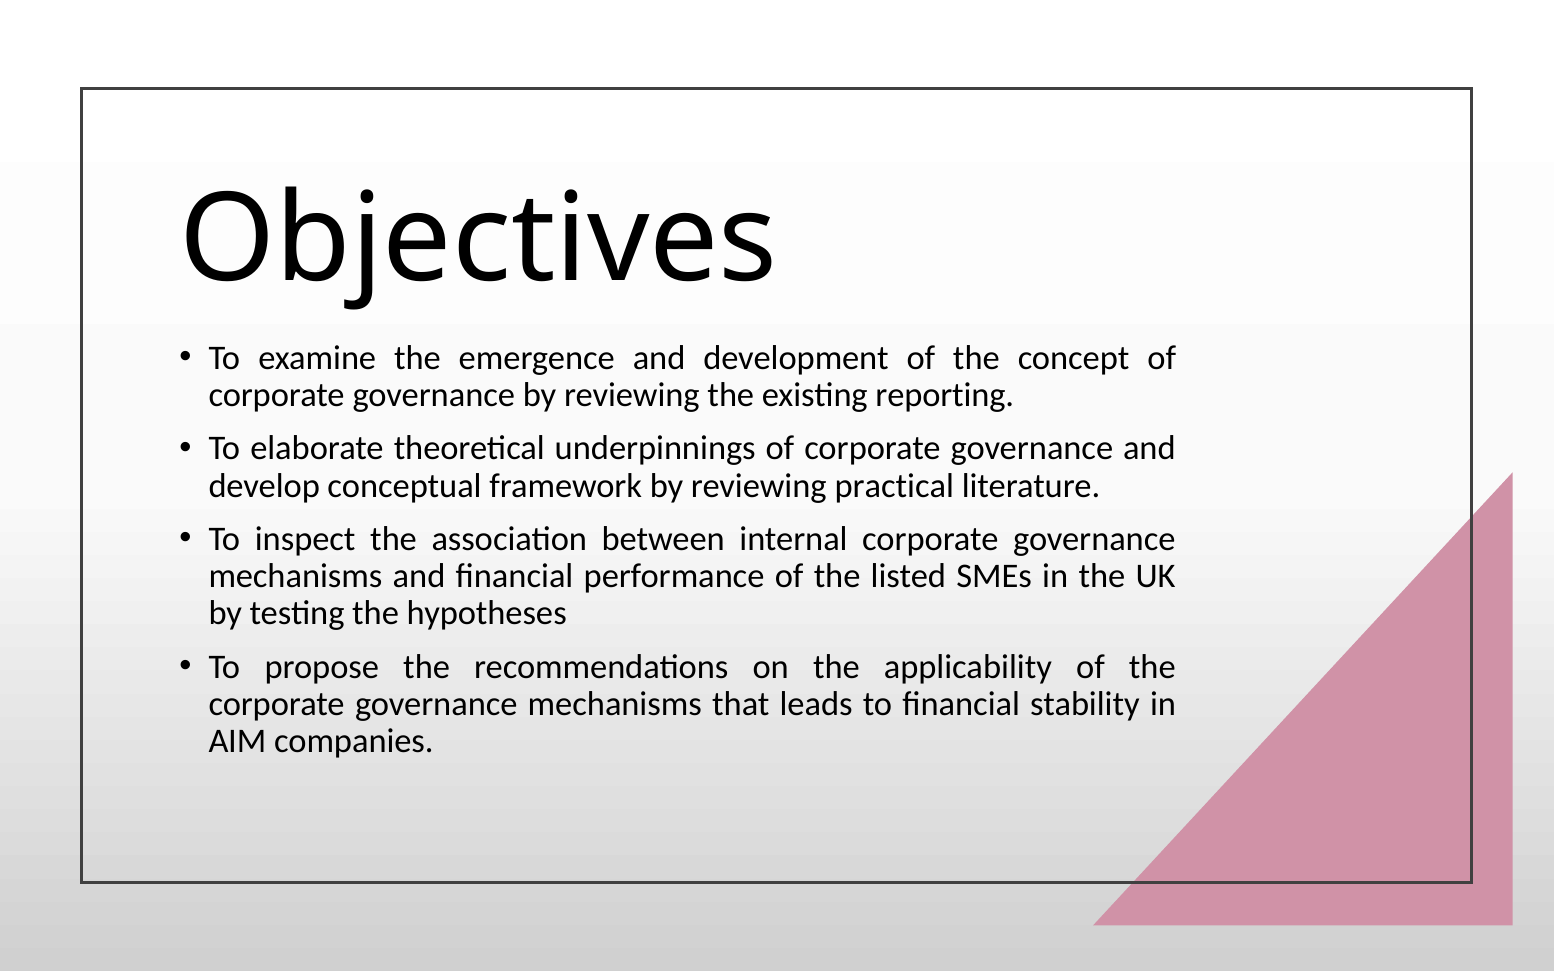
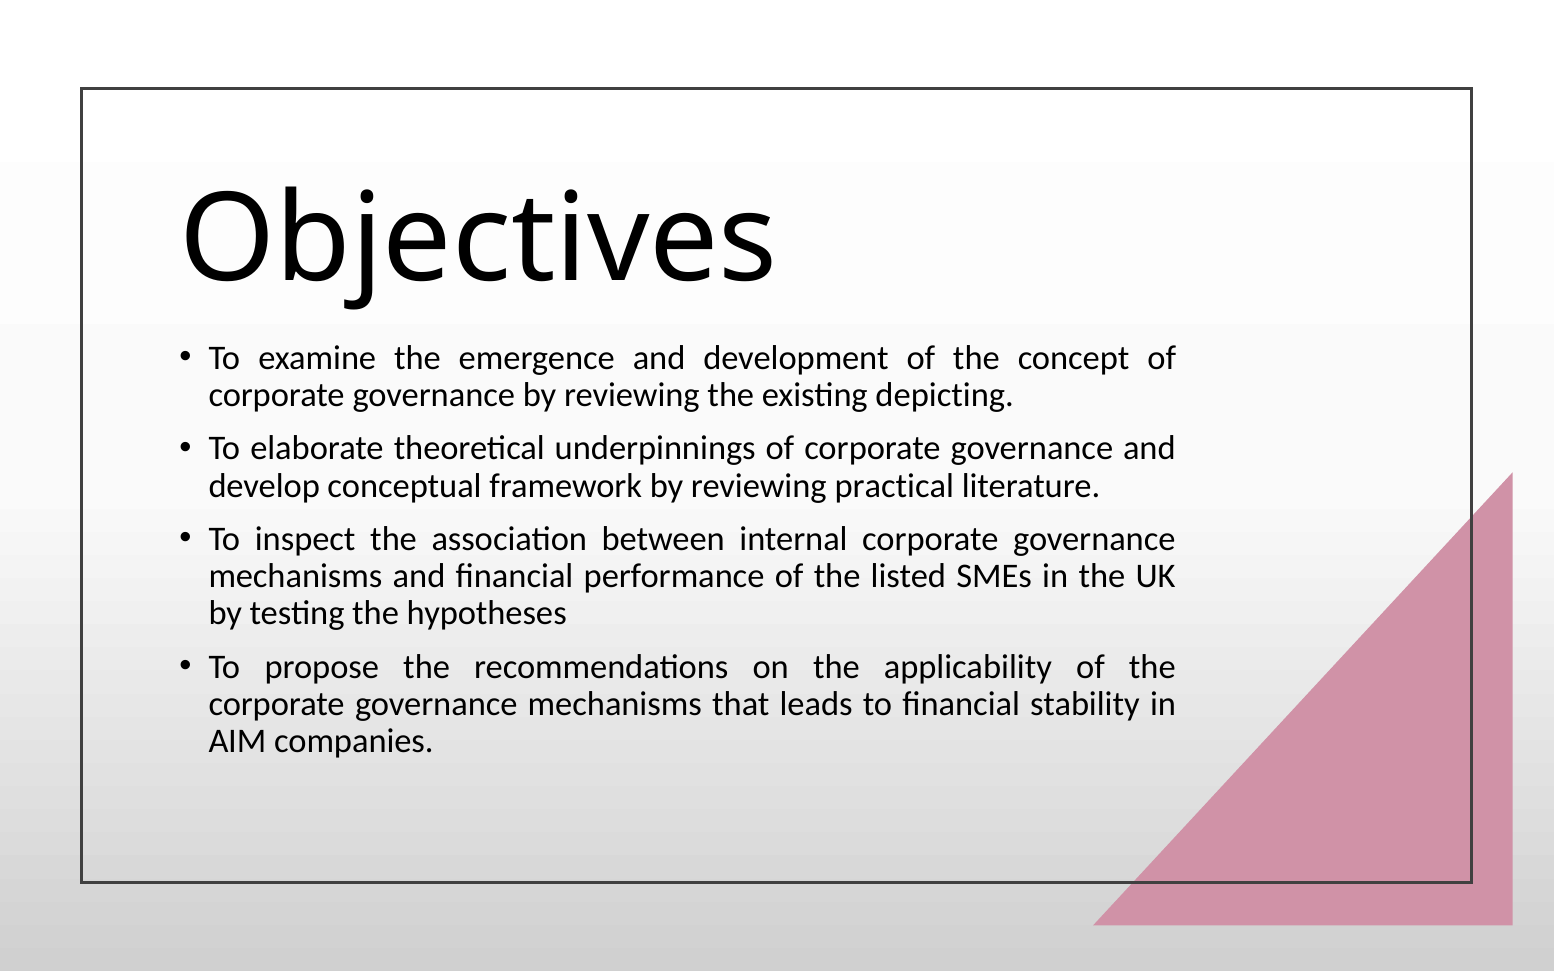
reporting: reporting -> depicting (945, 395)
